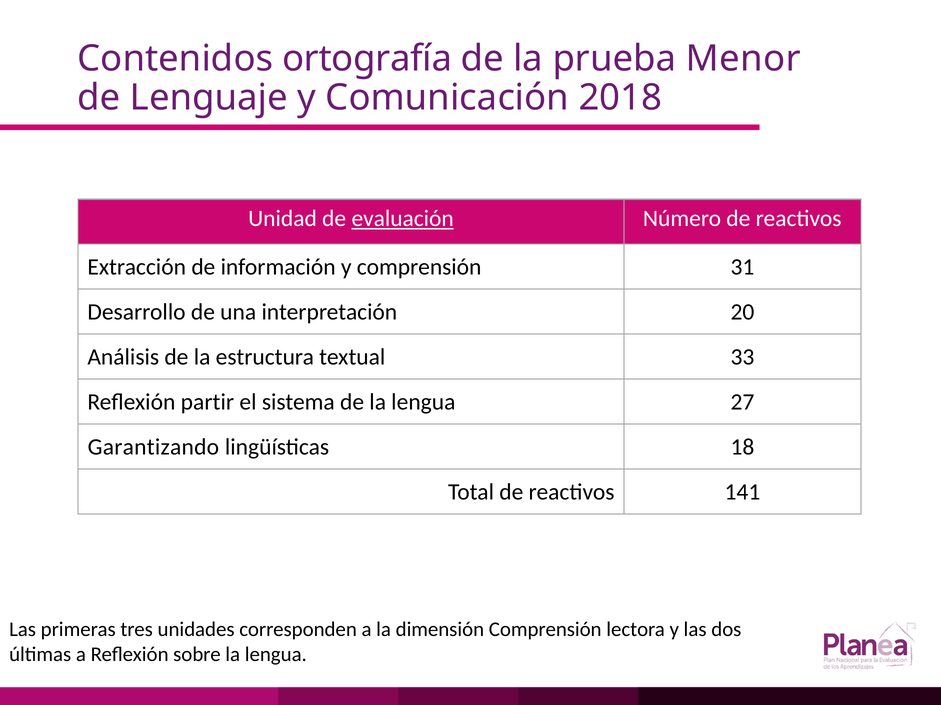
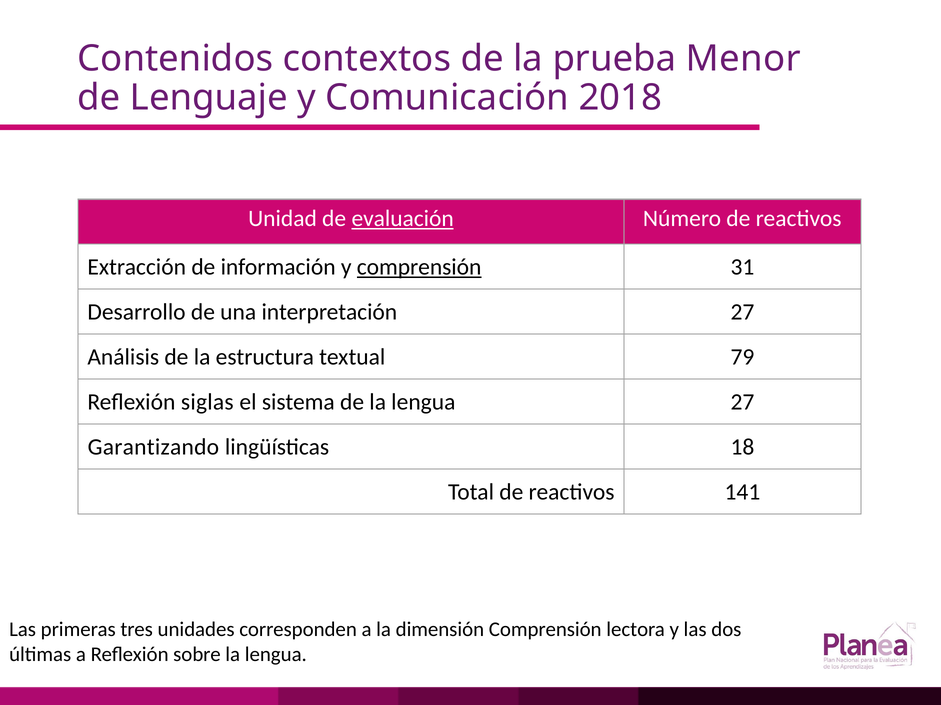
ortografía: ortografía -> contextos (367, 58)
comprensión underline: none -> present (419, 267)
interpretación 20: 20 -> 27 (742, 312)
33: 33 -> 79 (742, 357)
partir: partir -> siglas (207, 402)
